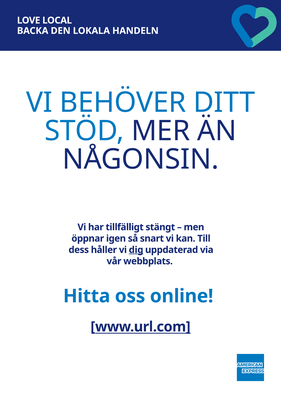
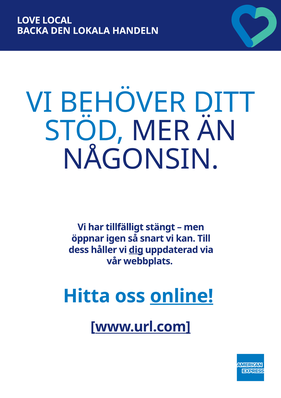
online underline: none -> present (182, 296)
